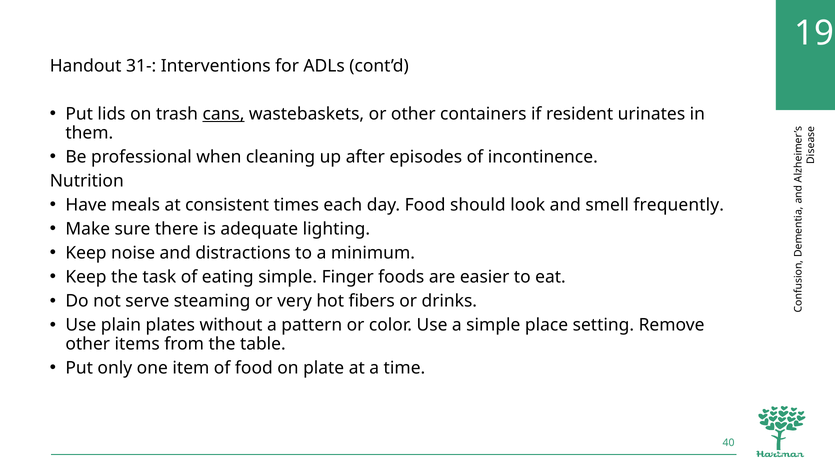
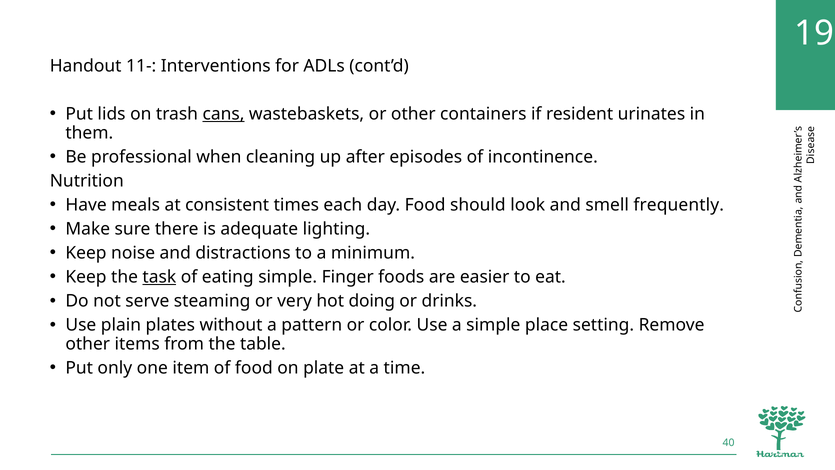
31-: 31- -> 11- (141, 66)
task underline: none -> present (159, 277)
fibers: fibers -> doing (372, 301)
